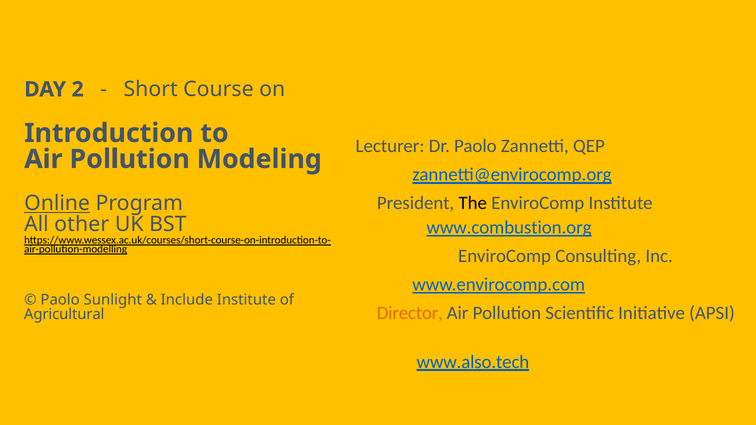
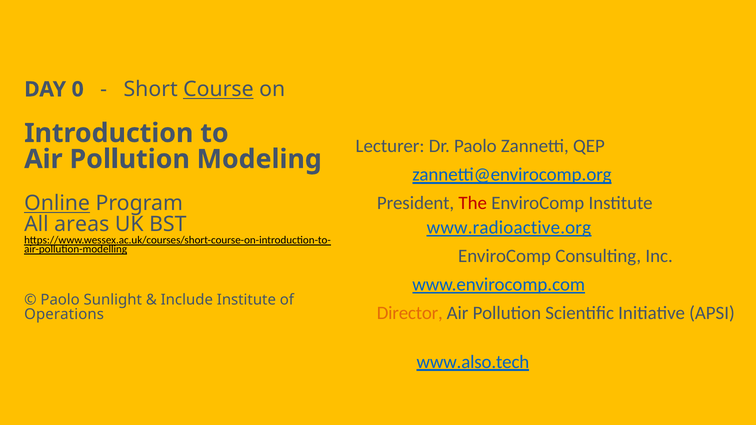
2: 2 -> 0 (78, 89)
Course underline: none -> present (218, 89)
The colour: black -> red (473, 203)
other: other -> areas (82, 224)
www.combustion.org: www.combustion.org -> www.radioactive.org (509, 228)
Agricultural: Agricultural -> Operations (64, 314)
